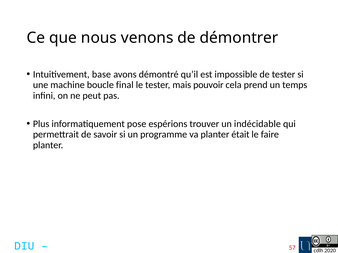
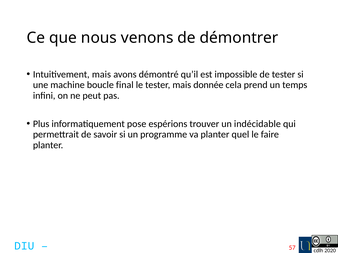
Intuitivement base: base -> mais (101, 74)
pouvoir: pouvoir -> donnée (208, 85)
était: était -> quel (240, 135)
